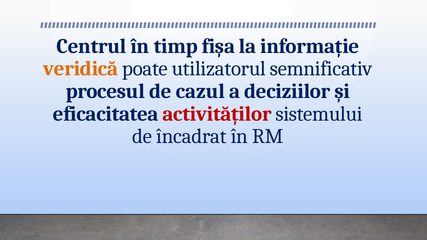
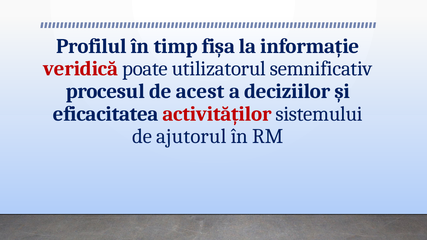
Centrul: Centrul -> Profilul (91, 46)
veridică colour: orange -> red (81, 69)
cazul: cazul -> acest (200, 91)
încadrat: încadrat -> ajutorul (191, 136)
